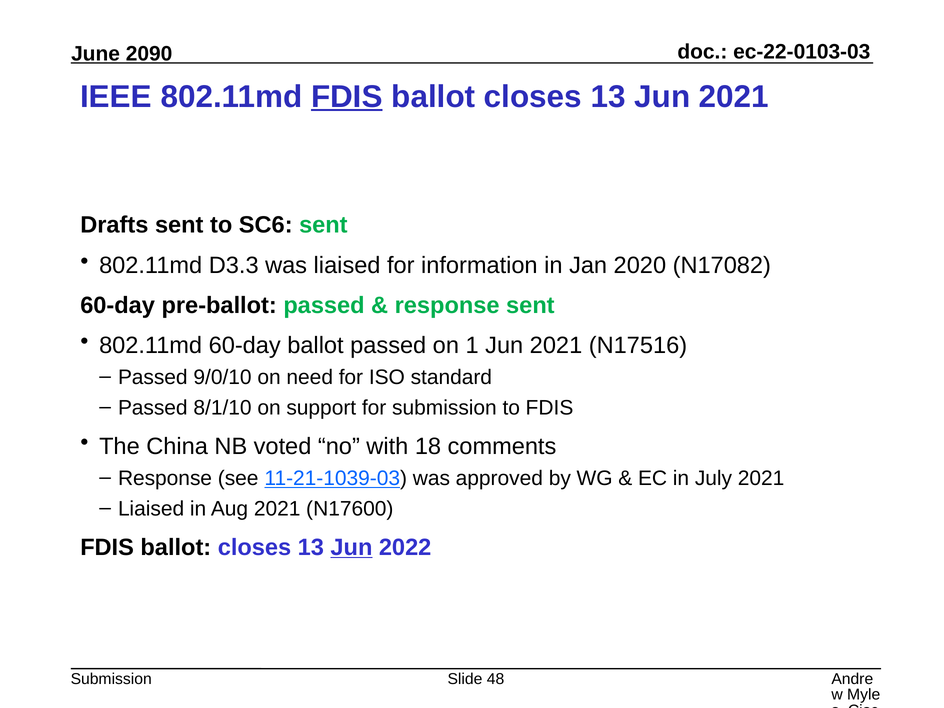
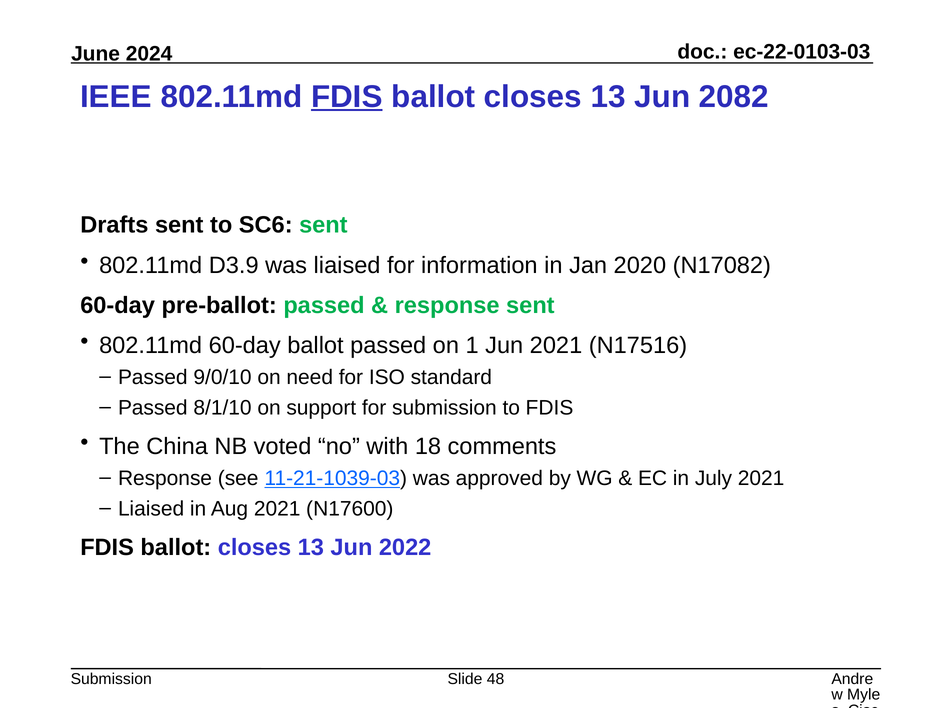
2090: 2090 -> 2024 (149, 54)
13 Jun 2021: 2021 -> 2082 (734, 97)
D3.3: D3.3 -> D3.9 (234, 265)
Jun underline: present -> none (351, 547)
